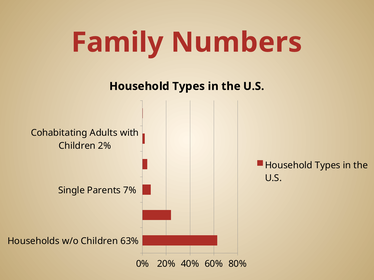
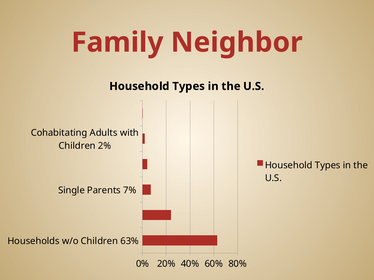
Numbers: Numbers -> Neighbor (237, 42)
